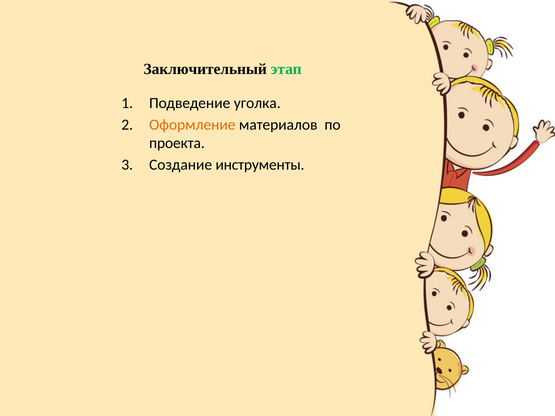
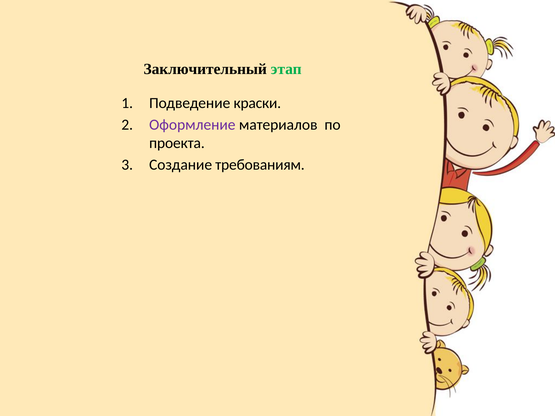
уголка: уголка -> краски (257, 103)
Оформление colour: orange -> purple (192, 125)
инструменты: инструменты -> требованиям (260, 165)
